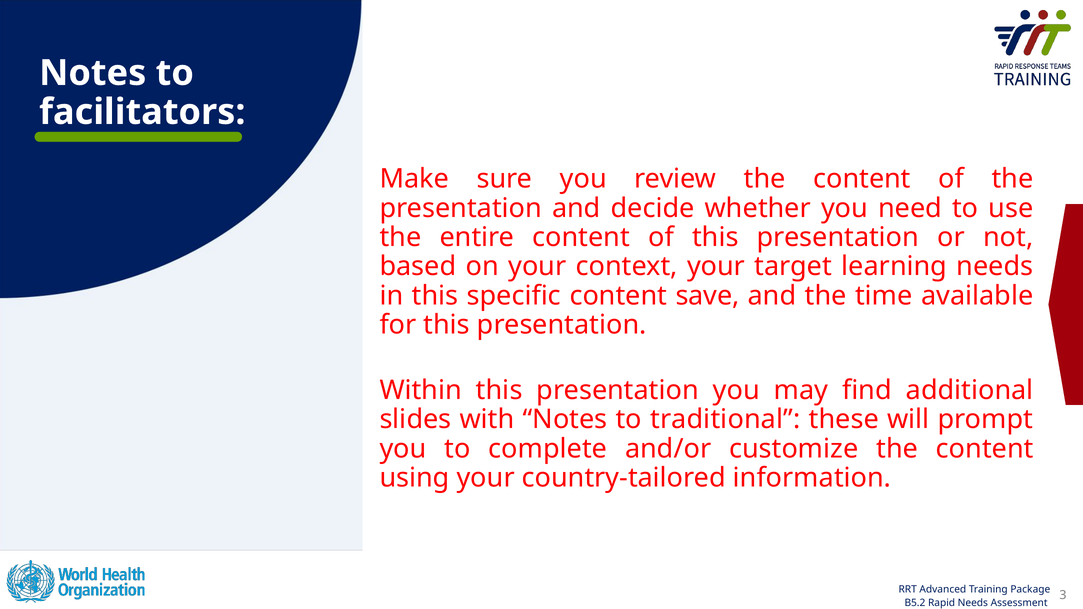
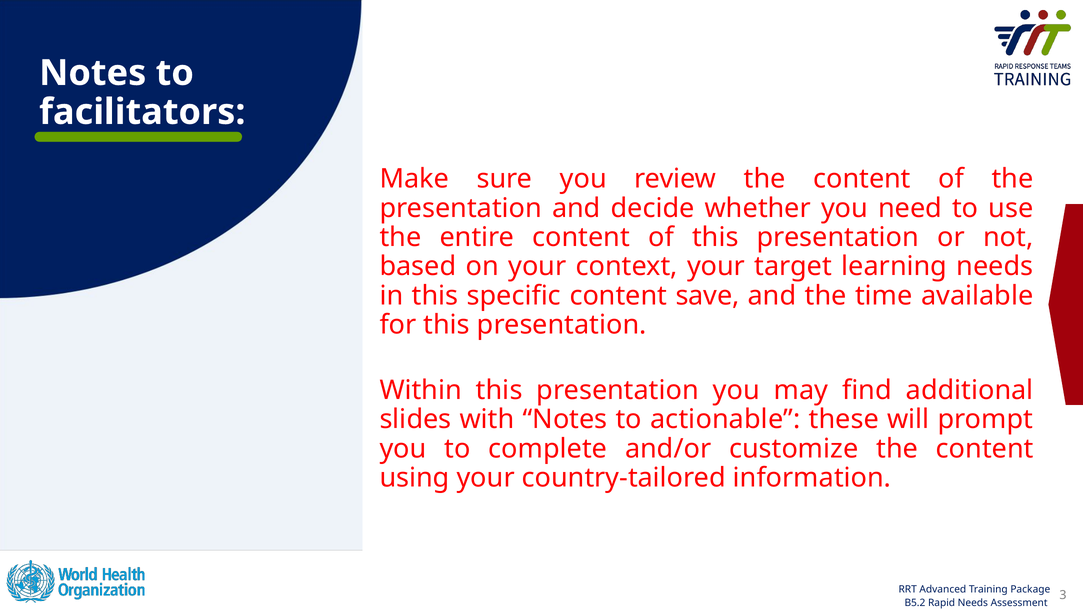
traditional: traditional -> actionable (725, 420)
